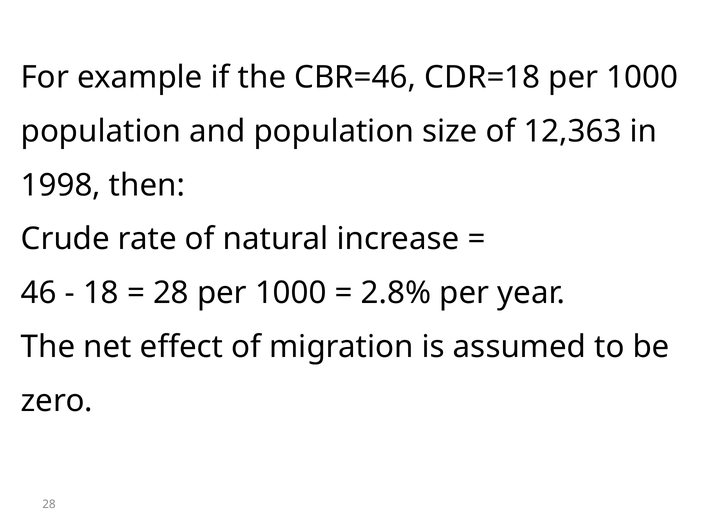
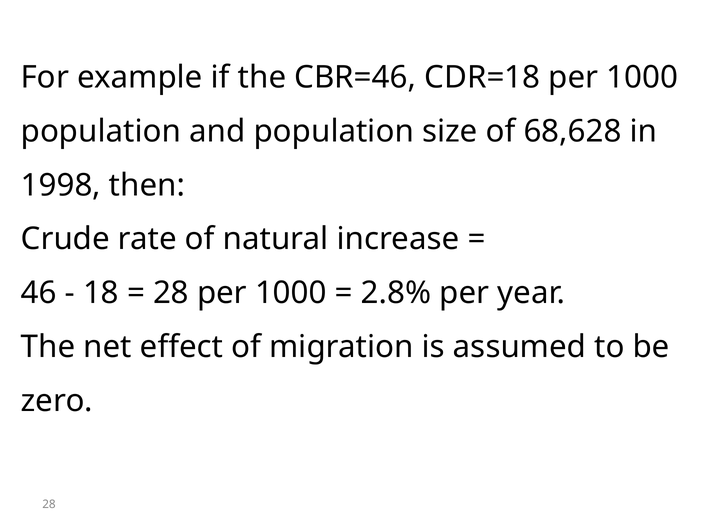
12,363: 12,363 -> 68,628 (573, 131)
